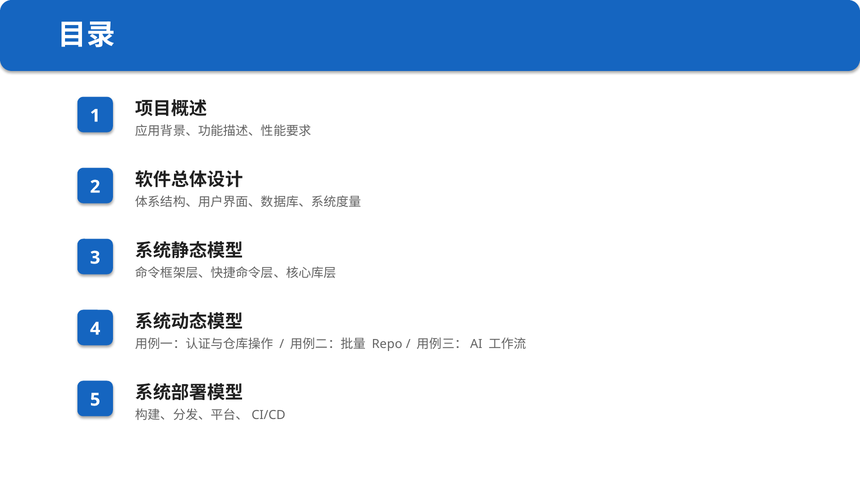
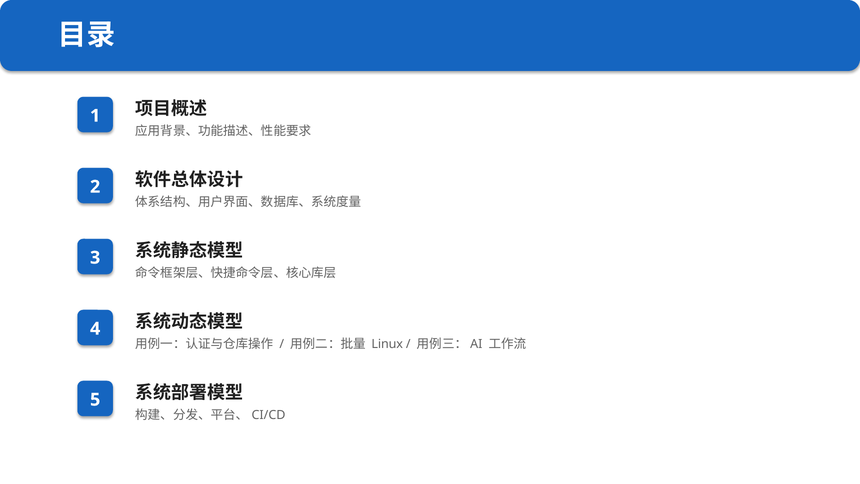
Repo: Repo -> Linux (387, 344)
